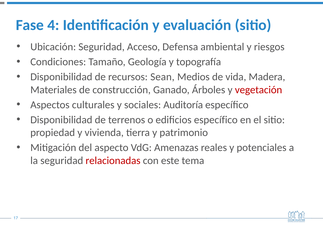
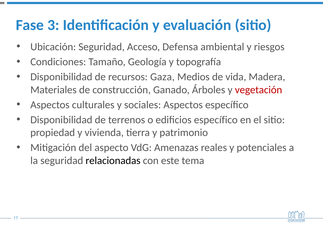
4: 4 -> 3 (53, 25)
Sean: Sean -> Gaza (162, 77)
sociales Auditoría: Auditoría -> Aspectos (183, 105)
relacionadas colour: red -> black (113, 161)
